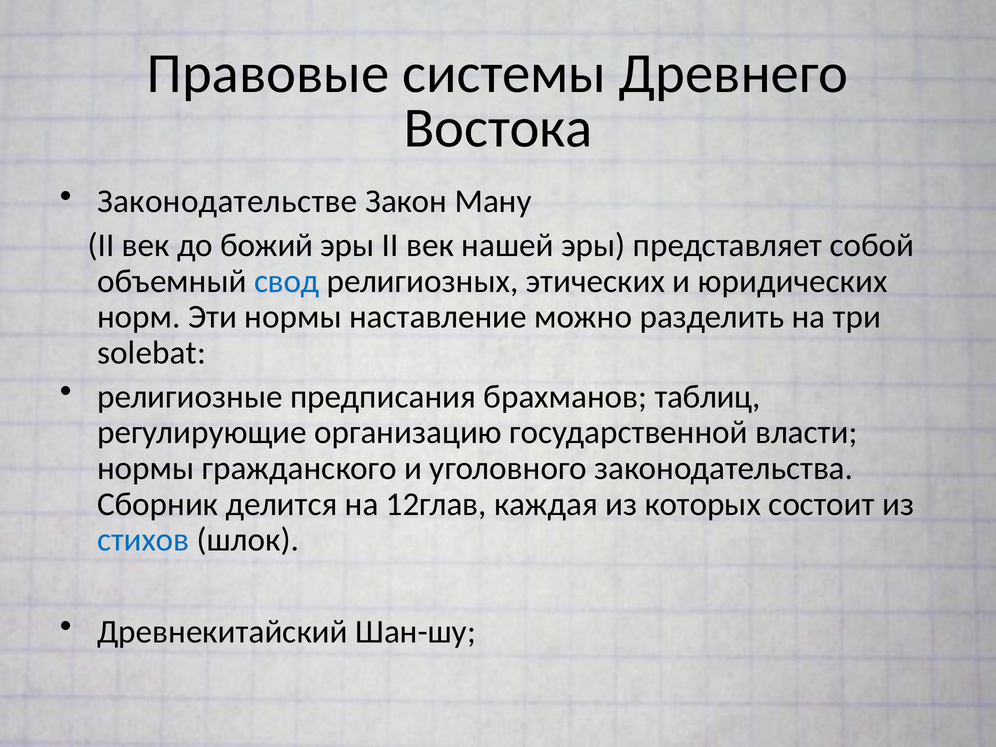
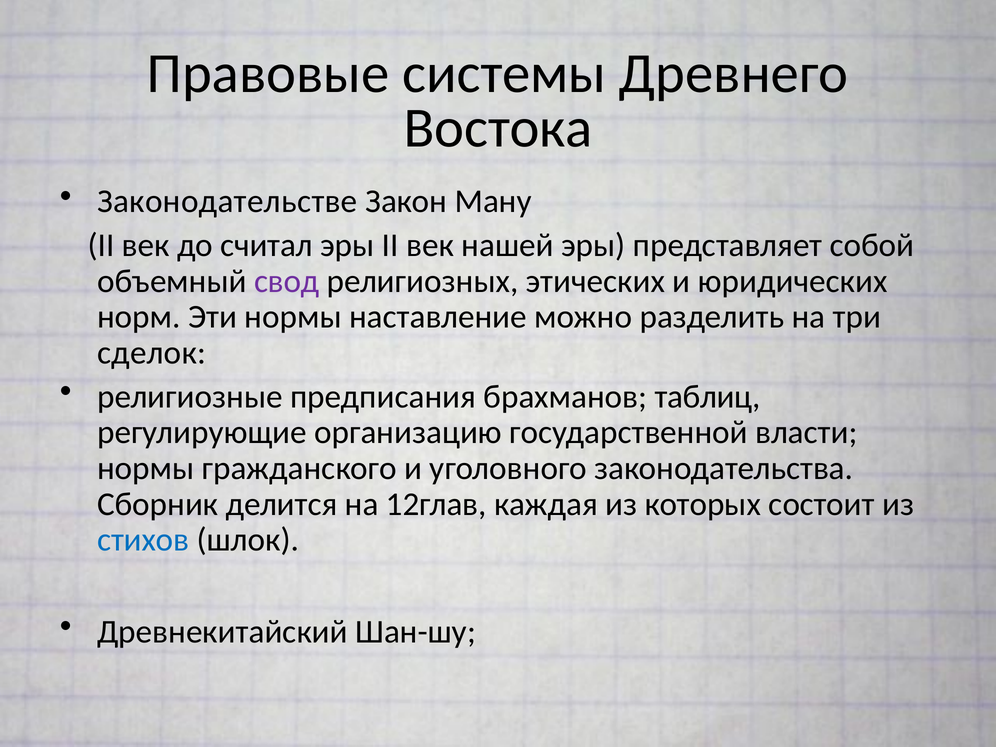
божий: божий -> считал (267, 245)
свод colour: blue -> purple (287, 281)
solebat: solebat -> сделок (152, 353)
